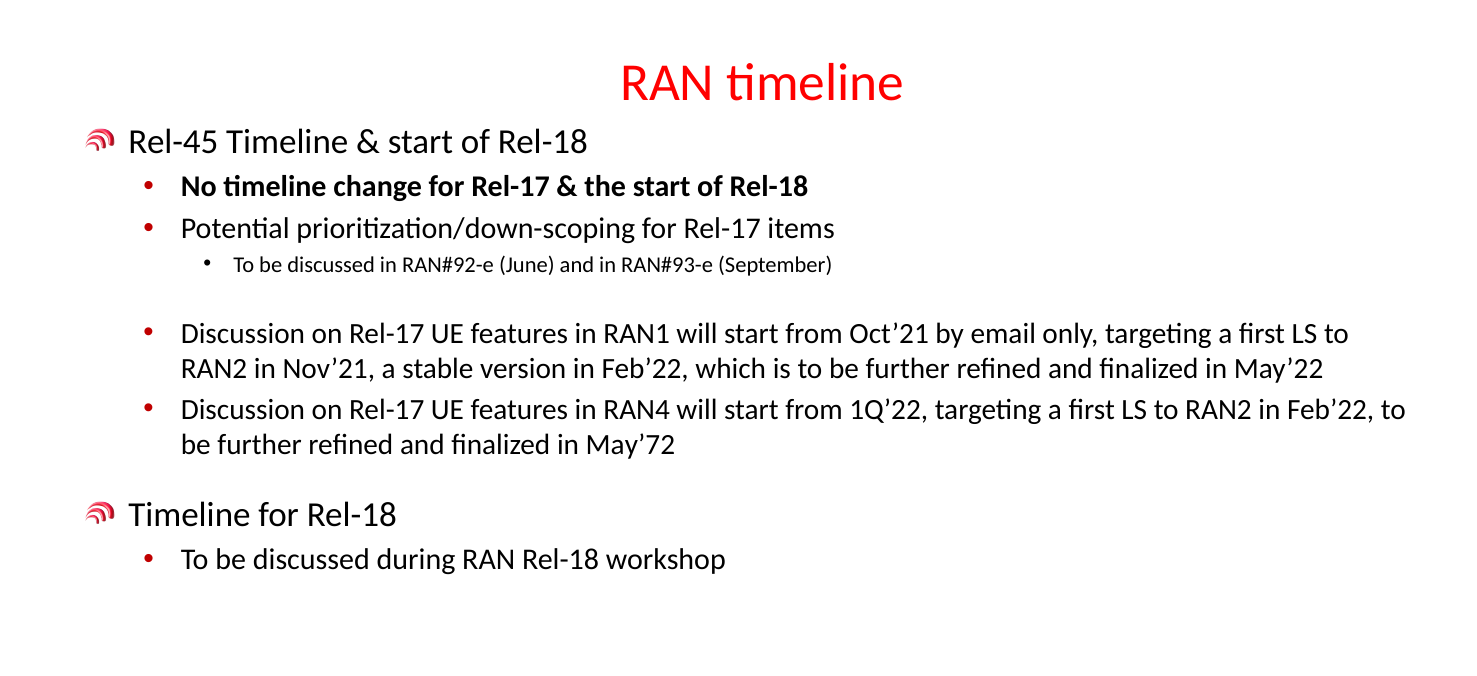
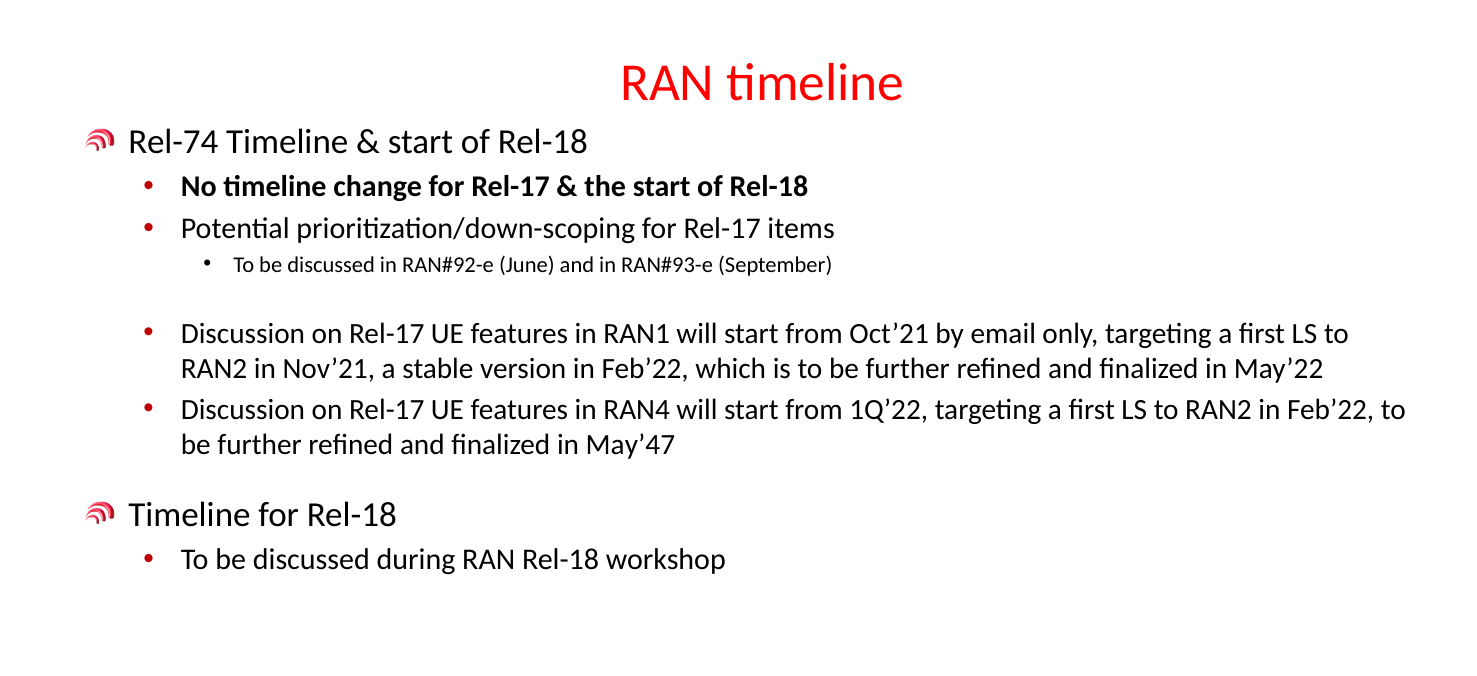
Rel-45: Rel-45 -> Rel-74 (173, 142)
May’72: May’72 -> May’47 (630, 444)
